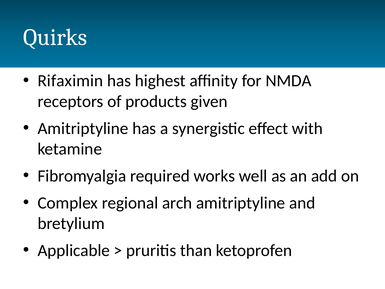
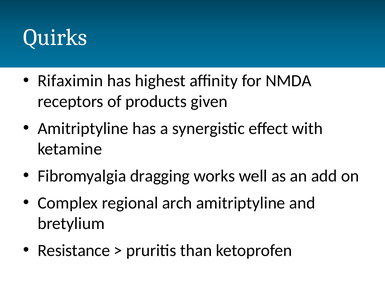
required: required -> dragging (160, 176)
Applicable: Applicable -> Resistance (74, 250)
